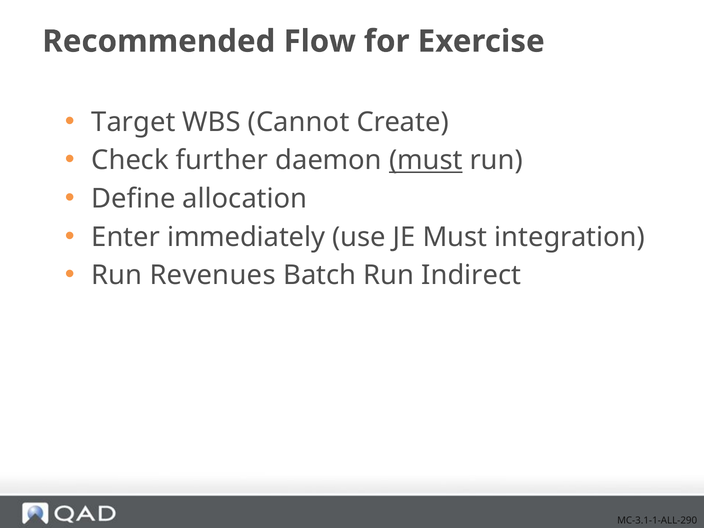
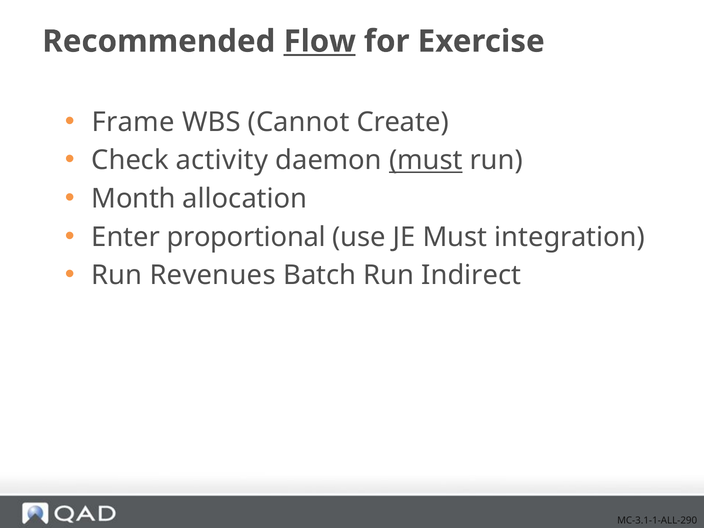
Flow underline: none -> present (320, 41)
Target: Target -> Frame (133, 122)
further: further -> activity (222, 160)
Define: Define -> Month (134, 199)
immediately: immediately -> proportional (246, 237)
